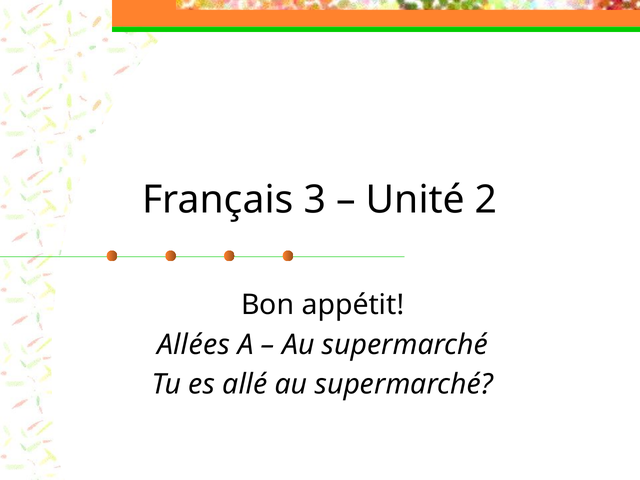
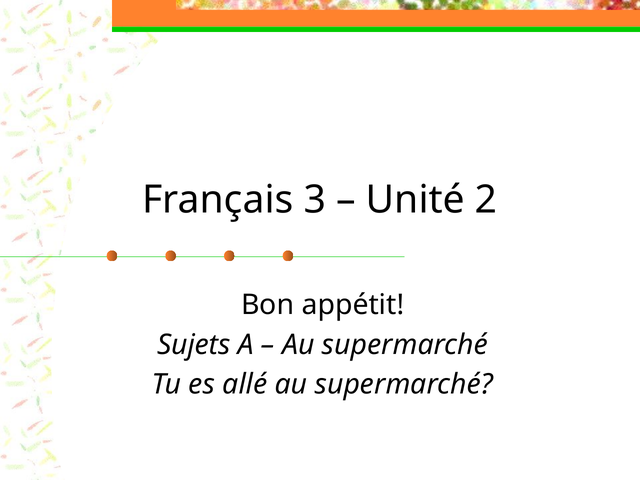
Allées: Allées -> Sujets (194, 345)
